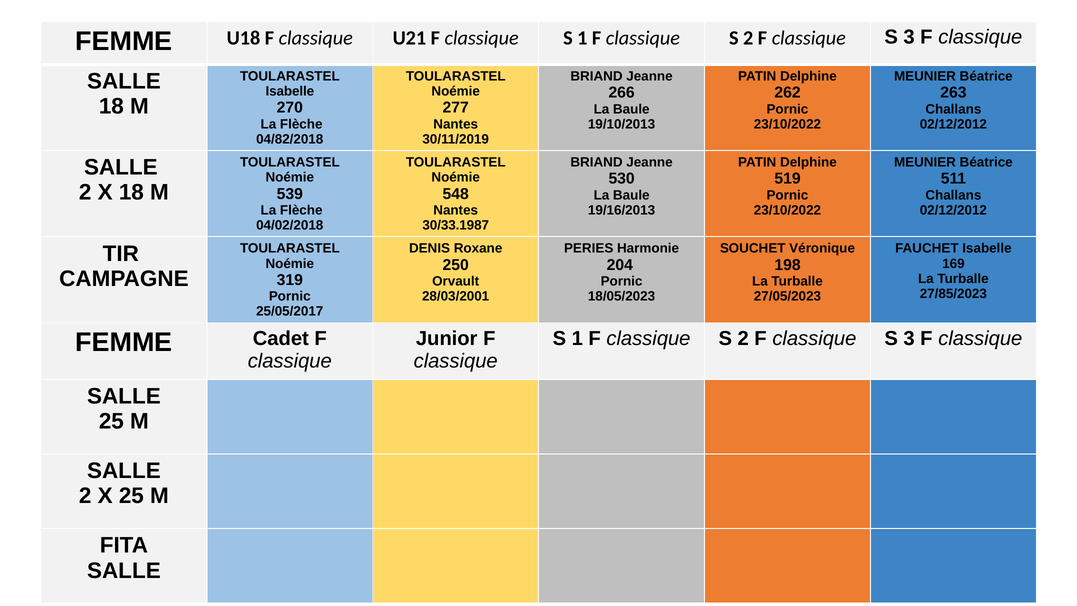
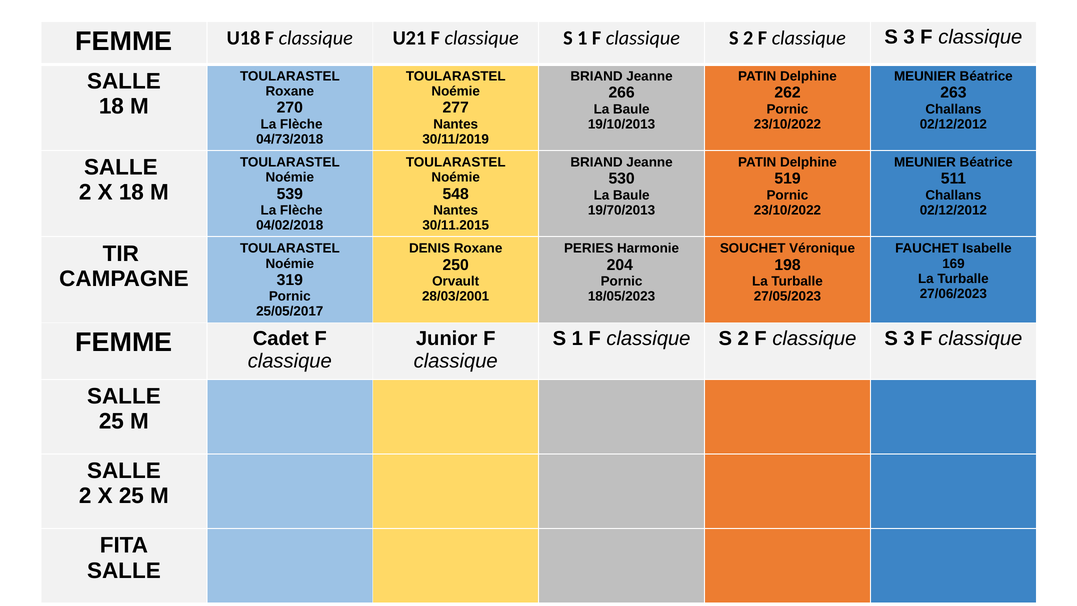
Isabelle: Isabelle -> Roxane (290, 91)
04/82/2018: 04/82/2018 -> 04/73/2018 (290, 139)
19/16/2013: 19/16/2013 -> 19/70/2013 (622, 210)
30/33.1987: 30/33.1987 -> 30/11.2015 (456, 225)
27/85/2023: 27/85/2023 -> 27/06/2023 (953, 294)
